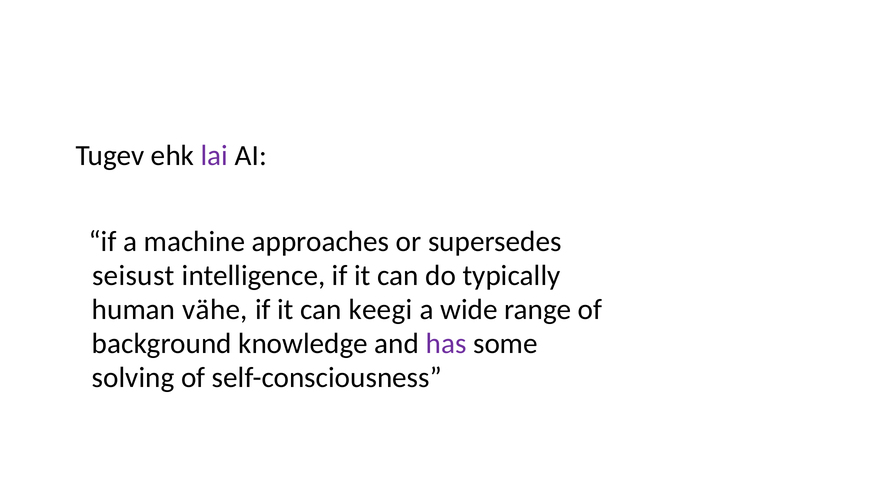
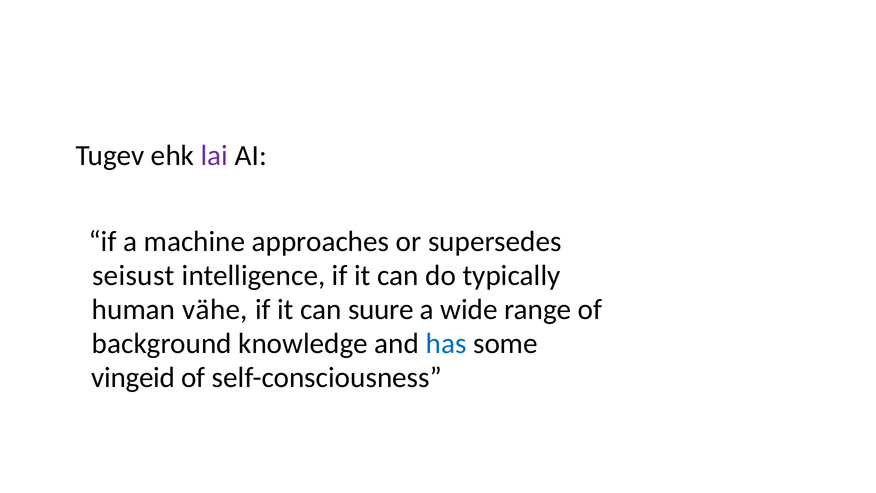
keegi: keegi -> suure (381, 310)
has colour: purple -> blue (446, 344)
solving: solving -> vingeid (133, 378)
